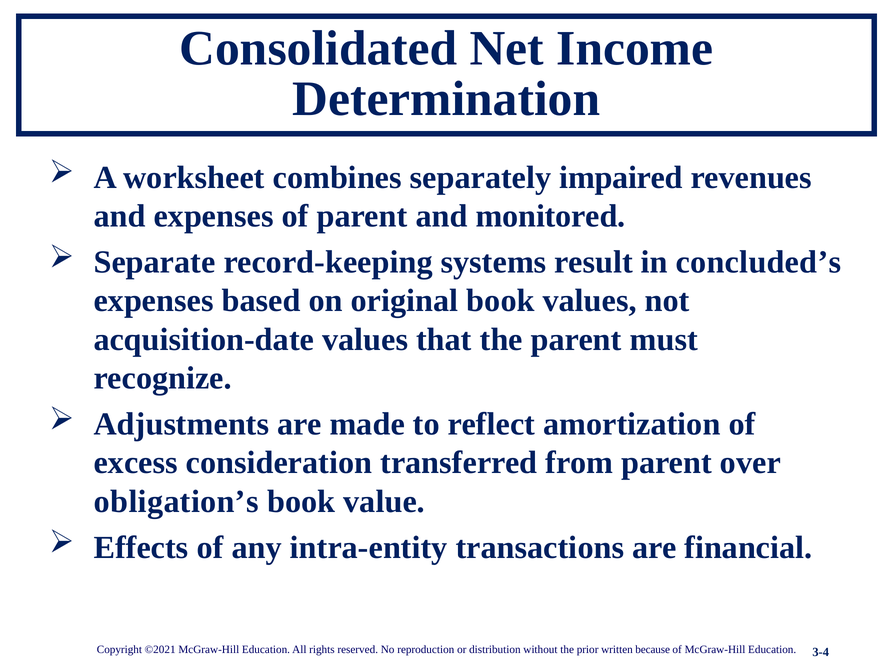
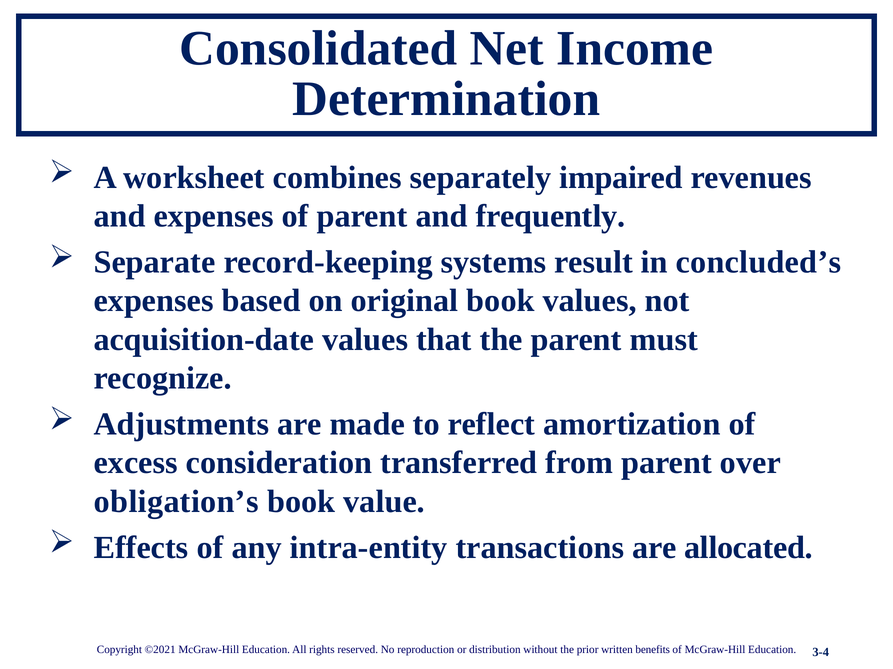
monitored: monitored -> frequently (551, 216)
financial: financial -> allocated (748, 548)
because: because -> benefits (653, 650)
